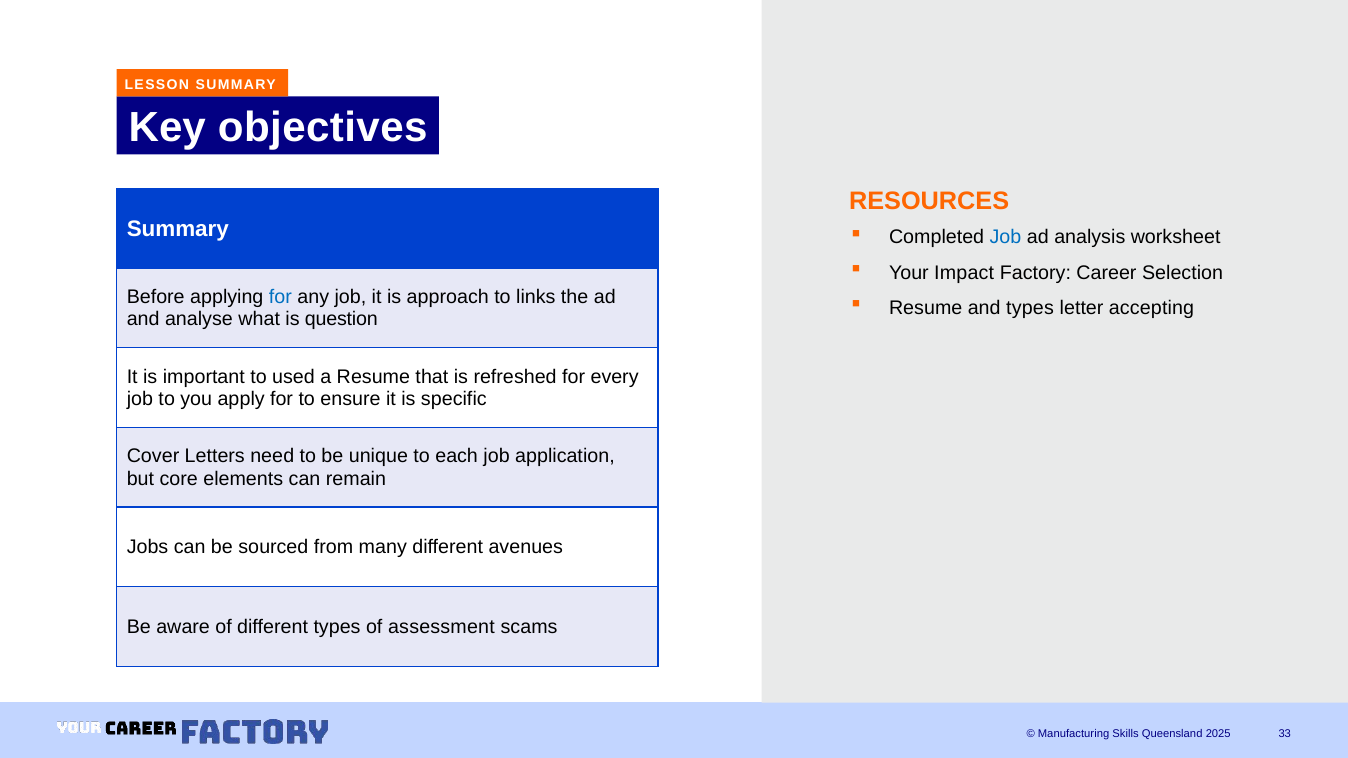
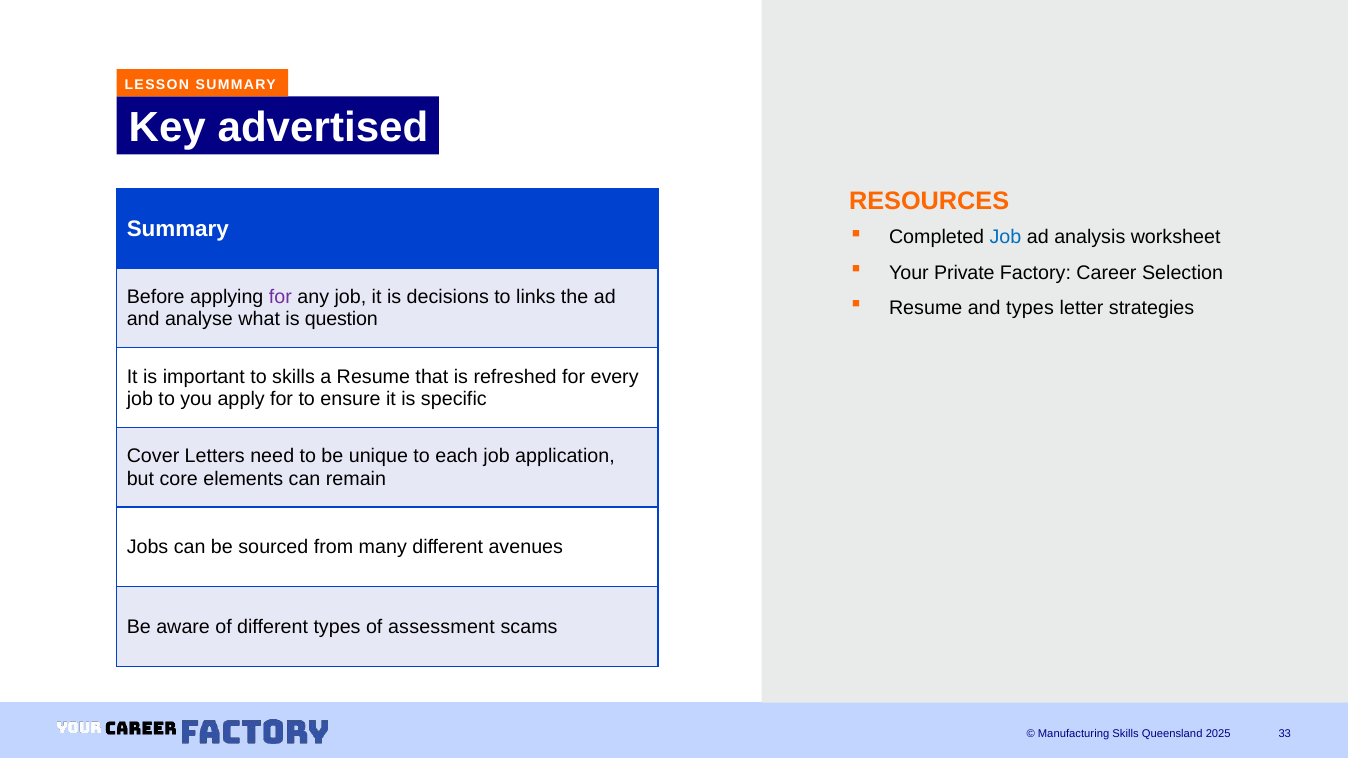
objectives: objectives -> advertised (323, 127)
Impact: Impact -> Private (964, 273)
for colour: blue -> purple (280, 297)
approach: approach -> decisions (448, 297)
accepting: accepting -> strategies (1152, 308)
to used: used -> skills (294, 377)
